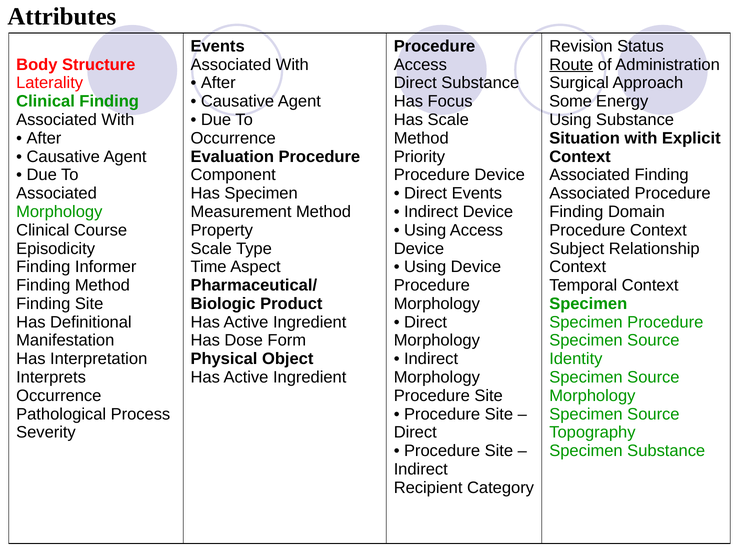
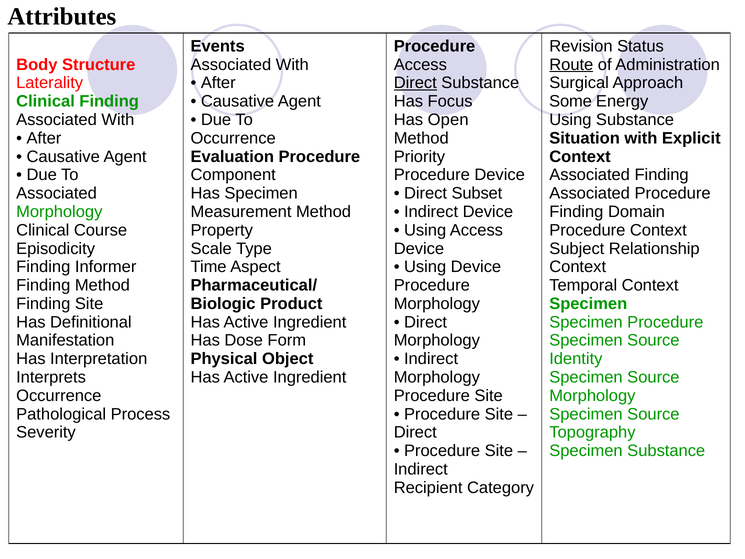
Direct underline: none -> present (415, 83)
Has Scale: Scale -> Open (448, 120)
Direct Events: Events -> Subset (477, 193)
